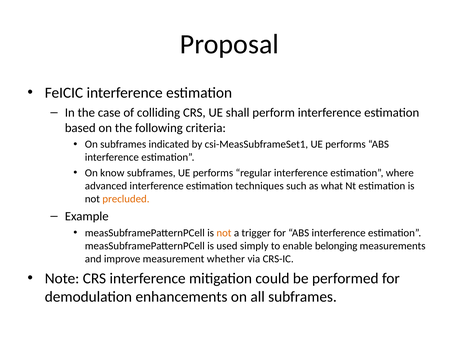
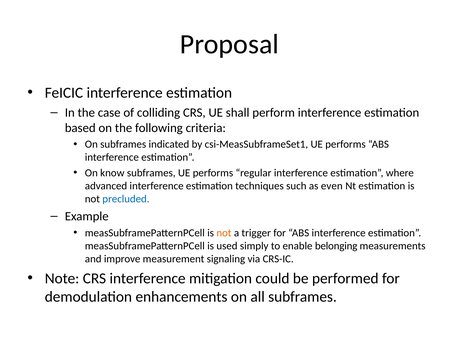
what: what -> even (332, 186)
precluded colour: orange -> blue (126, 199)
whether: whether -> signaling (226, 259)
